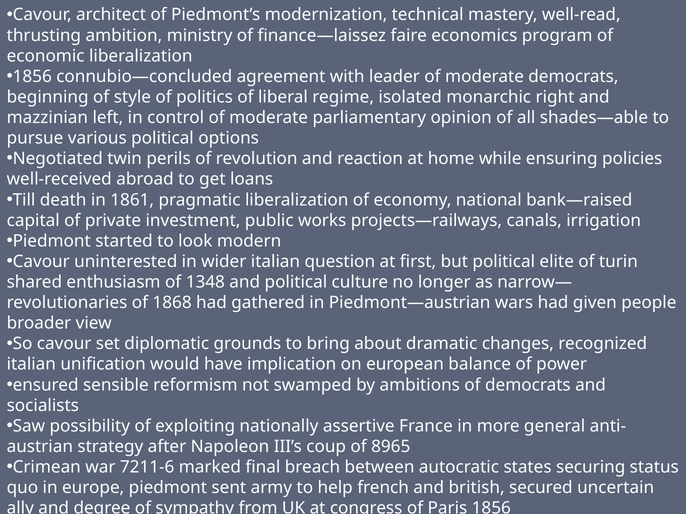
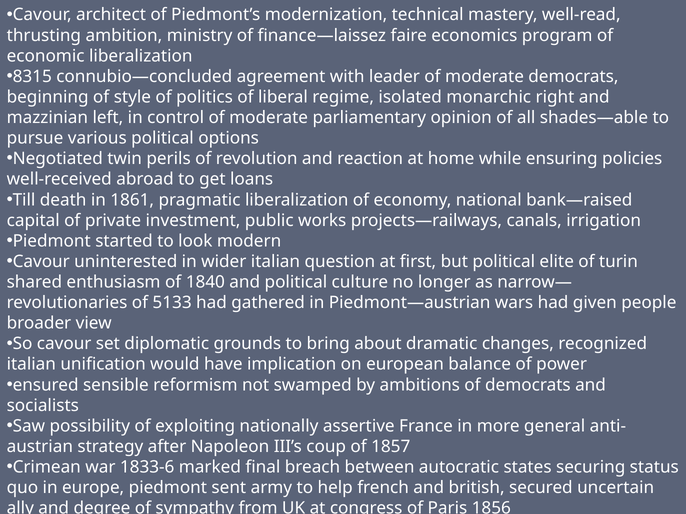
1856: 1856 -> 8315 (32, 77)
1348: 1348 -> 1840 (205, 282)
1868: 1868 -> 5133 (172, 303)
8965: 8965 -> 1857 (391, 447)
7211-6: 7211-6 -> 1833-6 (147, 468)
